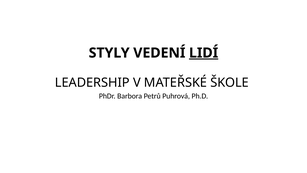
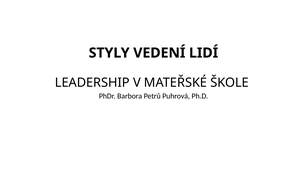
LIDÍ underline: present -> none (204, 53)
